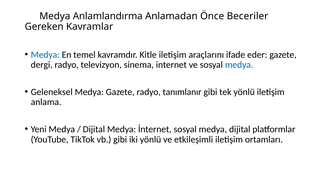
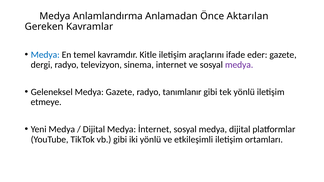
Beceriler: Beceriler -> Aktarılan (248, 16)
medya colour: blue -> purple (239, 65)
anlama: anlama -> etmeye (46, 102)
